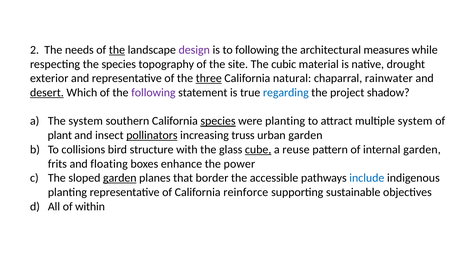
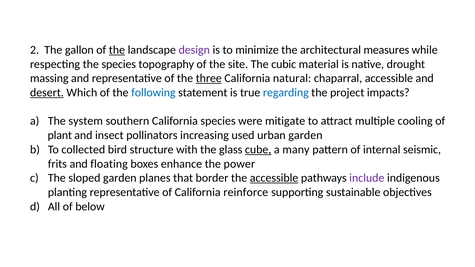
needs: needs -> gallon (79, 50)
to following: following -> minimize (257, 50)
exterior: exterior -> massing (49, 78)
chaparral rainwater: rainwater -> accessible (389, 78)
following colour: purple -> blue (153, 93)
shadow: shadow -> impacts (388, 93)
species underline: present -> none (218, 121)
were planting: planting -> mitigate (285, 121)
multiple system: system -> cooling (415, 121)
pollinators underline: present -> none (152, 135)
truss: truss -> used (243, 135)
collisions: collisions -> collected (83, 150)
reuse: reuse -> many (296, 150)
internal garden: garden -> seismic (422, 150)
garden underline: present -> none (120, 178)
accessible underline: none -> present (274, 178)
include colour: blue -> purple (367, 178)
within: within -> below (90, 207)
